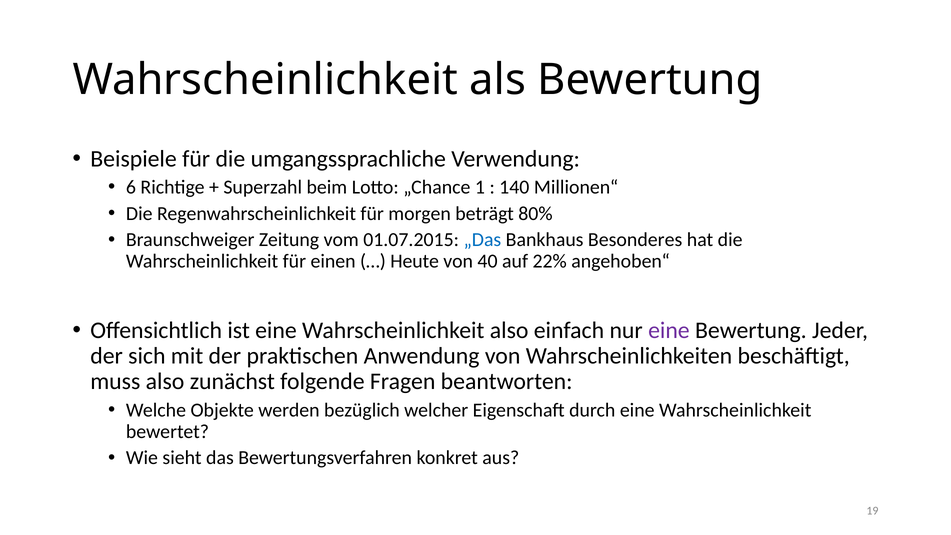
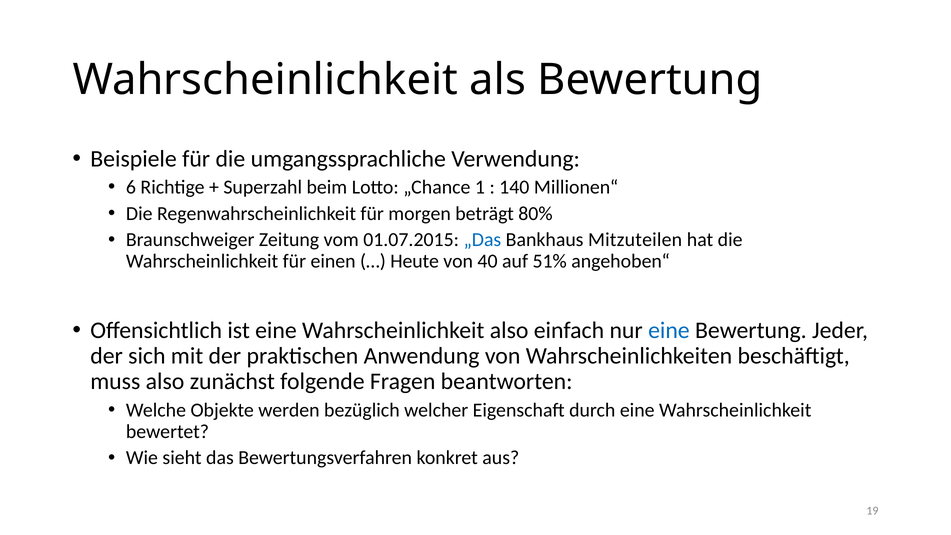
Besonderes: Besonderes -> Mitzuteilen (635, 240)
22%: 22% -> 51% (550, 261)
eine colour: purple -> blue (669, 330)
